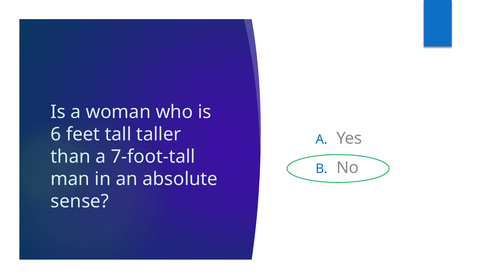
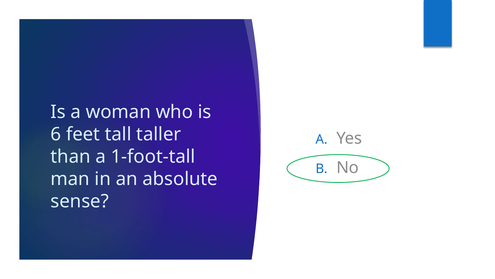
7-foot-tall: 7-foot-tall -> 1-foot-tall (153, 156)
